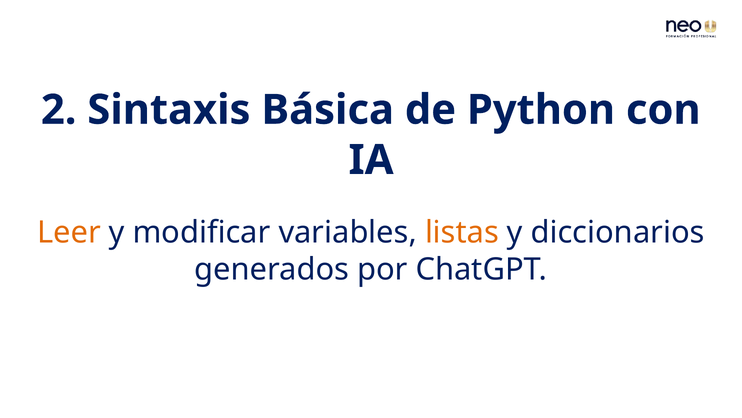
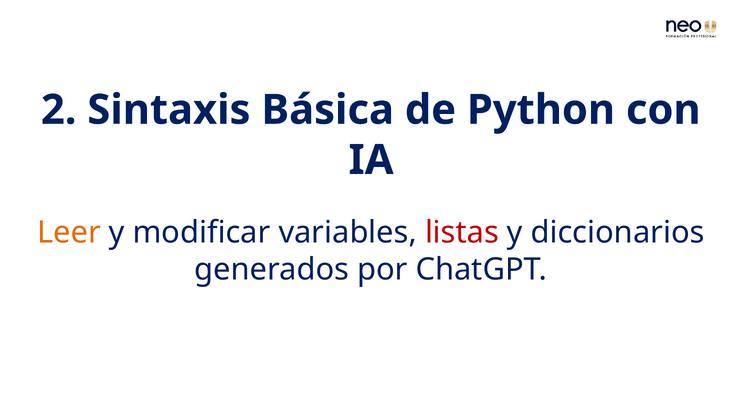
listas colour: orange -> red (462, 232)
